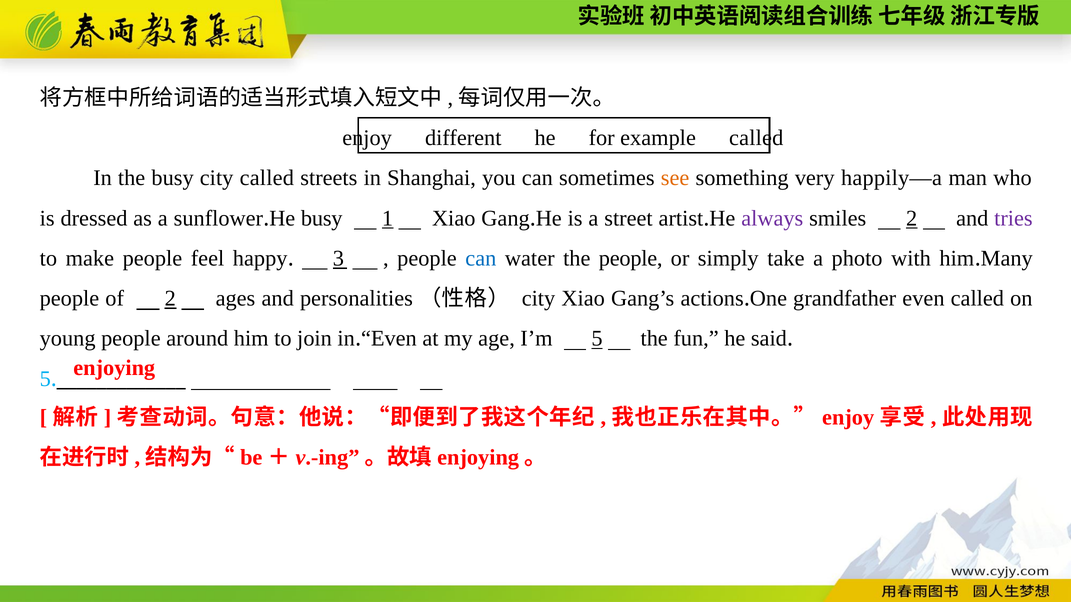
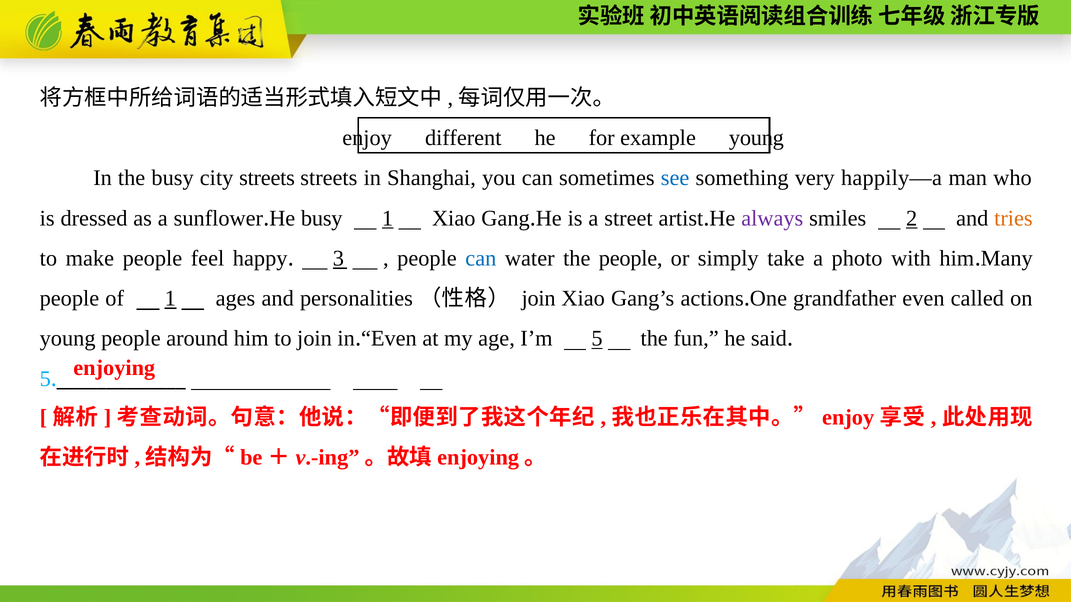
example called: called -> young (756, 138)
city called: called -> streets (267, 178)
see colour: orange -> blue (675, 178)
tries colour: purple -> orange (1013, 218)
of 2: 2 -> 1 (170, 299)
city: city -> join (539, 299)
